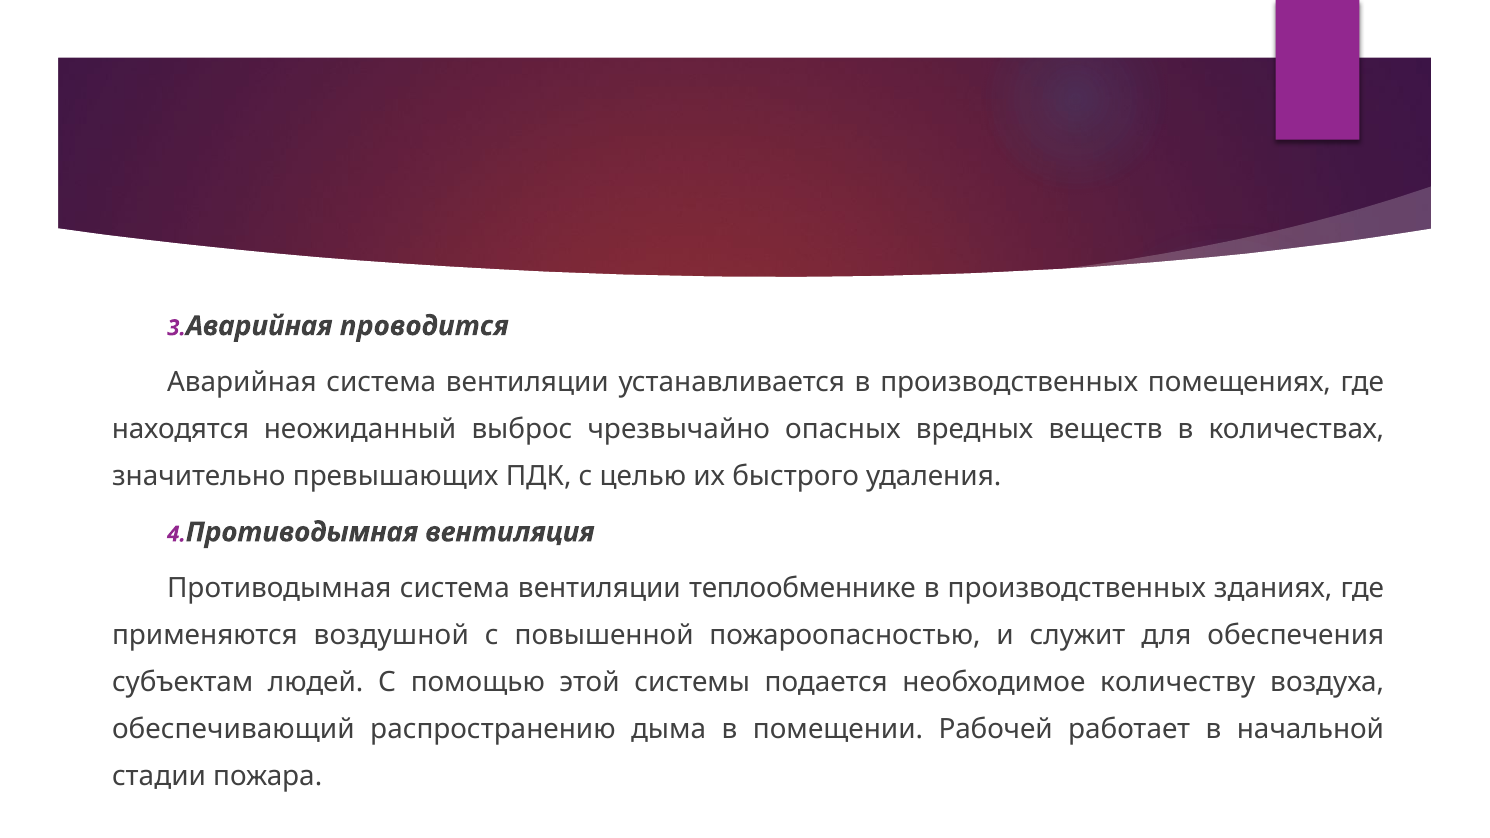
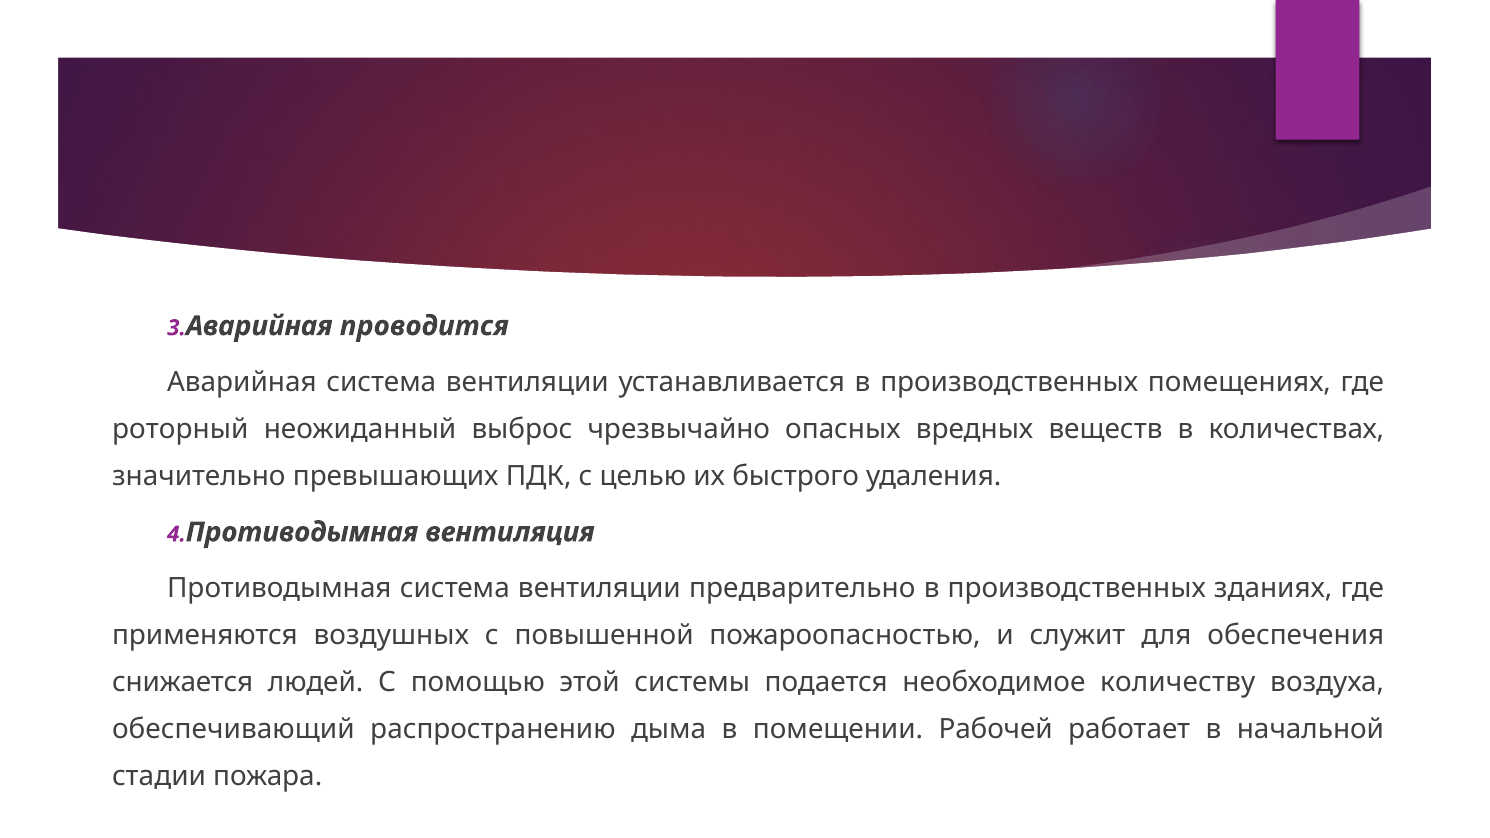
находятся: находятся -> роторный (180, 429)
теплообменнике: теплообменнике -> предварительно (802, 589)
воздушной: воздушной -> воздушных (391, 635)
субъектам: субъектам -> снижается (183, 682)
